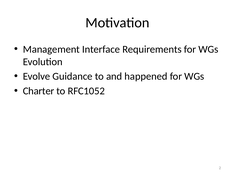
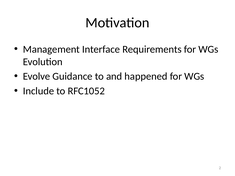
Charter: Charter -> Include (38, 91)
